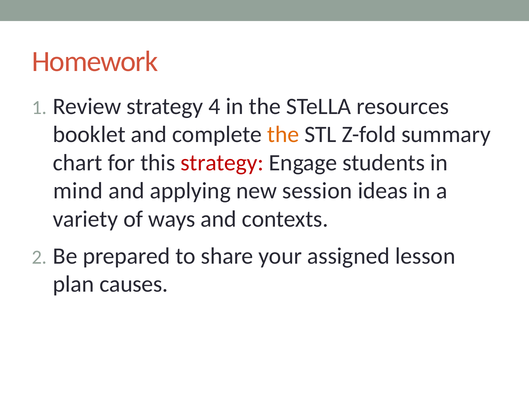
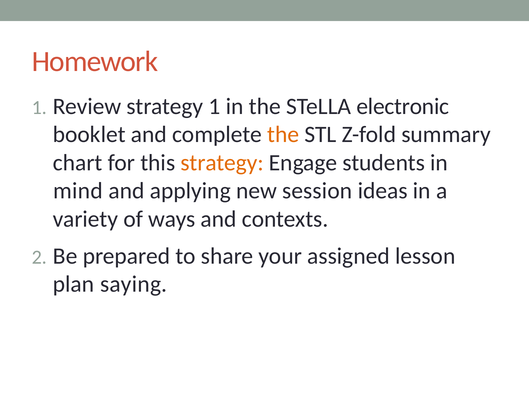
strategy 4: 4 -> 1 (214, 107)
resources: resources -> electronic (403, 107)
strategy colour: red -> orange (222, 163)
causes: causes -> saying (134, 285)
